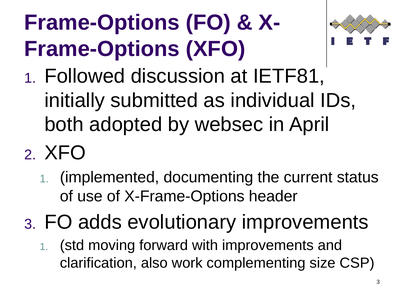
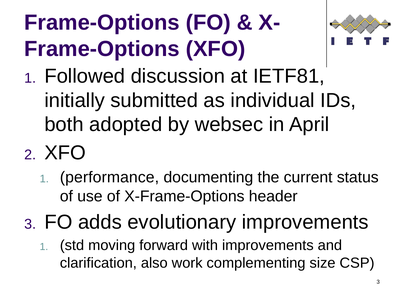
implemented: implemented -> performance (109, 177)
